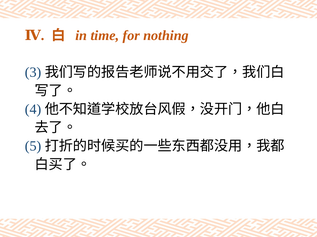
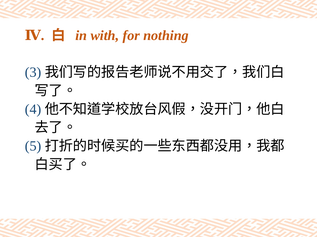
time: time -> with (105, 36)
